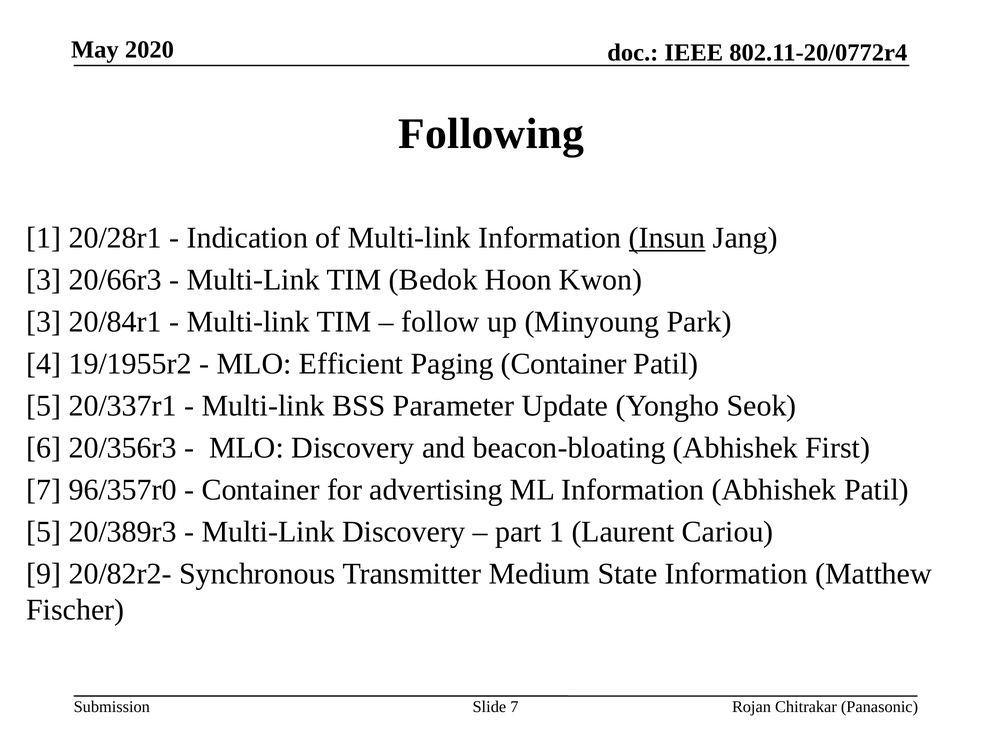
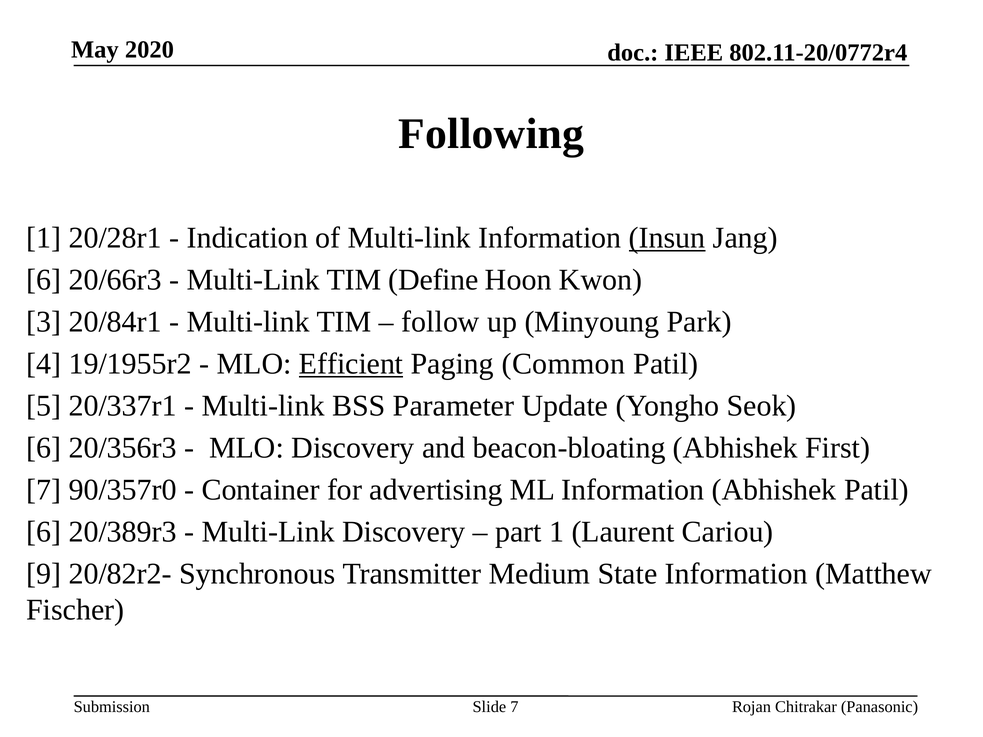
3: 3 -> 6 (44, 280)
Bedok: Bedok -> Define (433, 280)
Efficient underline: none -> present (351, 364)
Paging Container: Container -> Common (563, 364)
96/357r0: 96/357r0 -> 90/357r0 (123, 490)
5: 5 -> 6 (44, 532)
